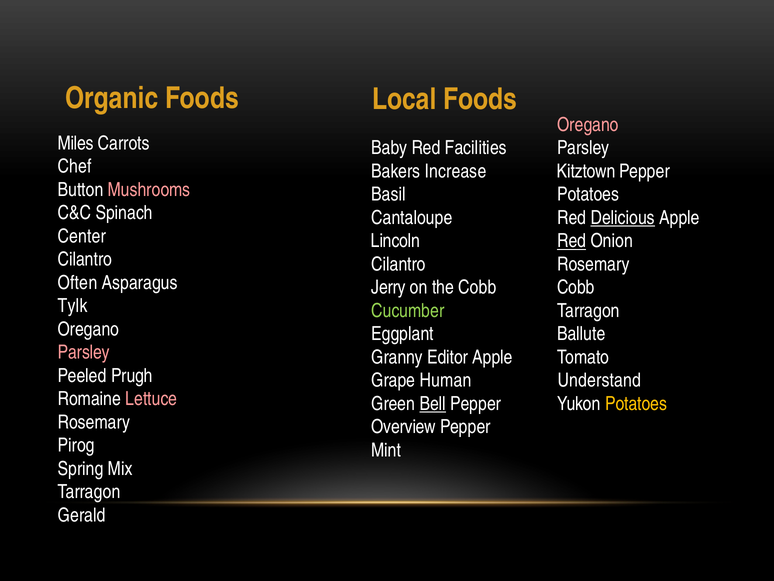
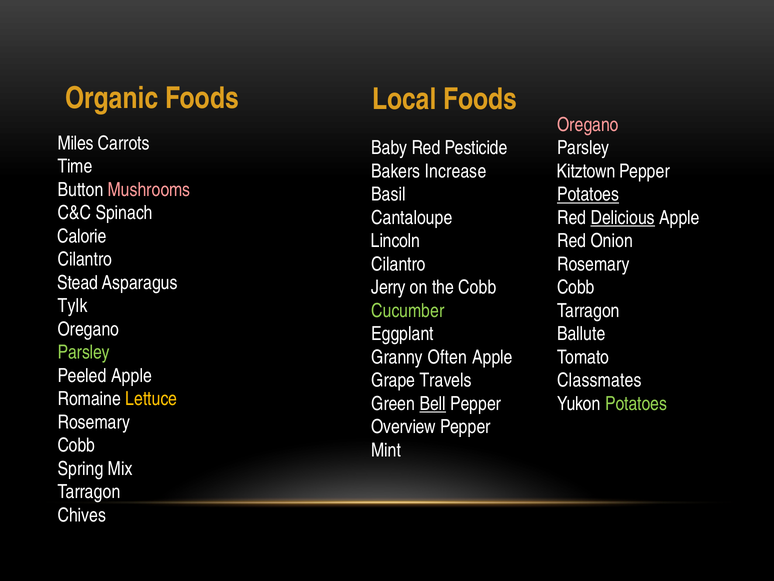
Facilities: Facilities -> Pesticide (476, 148)
Chef: Chef -> Time (75, 166)
Potatoes underline: none -> present (588, 194)
Center: Center -> Calorie (82, 236)
Red underline: present -> none (572, 241)
Often: Often -> Stead (78, 283)
Parsley colour: pink -> light green (84, 352)
Editor: Editor -> Often (447, 357)
Peeled Prugh: Prugh -> Apple (132, 375)
Human: Human -> Travels (446, 380)
Understand: Understand -> Classmates (599, 380)
Lettuce colour: pink -> yellow (151, 399)
Potatoes colour: yellow -> light green (636, 403)
Pirog: Pirog -> Cobb (76, 445)
Gerald: Gerald -> Chives (82, 515)
